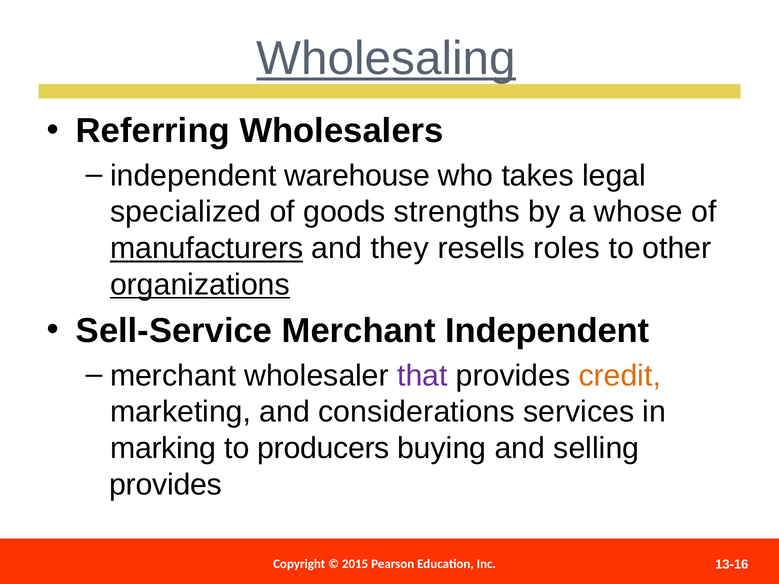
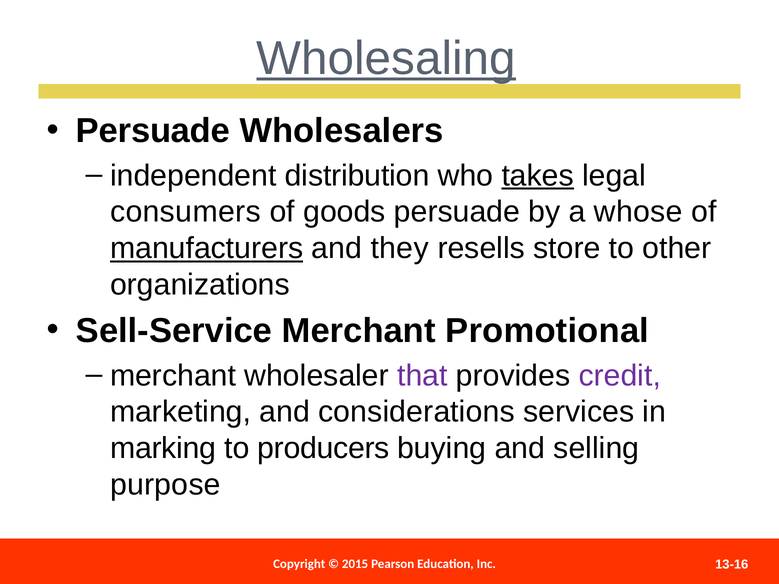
Referring: Referring -> Persuade (153, 131)
warehouse: warehouse -> distribution (357, 176)
takes underline: none -> present (538, 176)
specialized: specialized -> consumers (186, 212)
goods strengths: strengths -> persuade (457, 212)
roles: roles -> store (567, 248)
organizations underline: present -> none (200, 285)
Merchant Independent: Independent -> Promotional (547, 331)
credit colour: orange -> purple (620, 376)
provides: provides -> purpose (165, 485)
